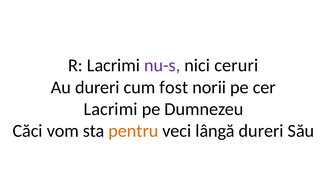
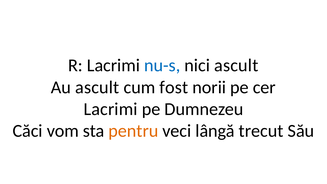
nu-s colour: purple -> blue (162, 65)
nici ceruri: ceruri -> ascult (236, 65)
Au dureri: dureri -> ascult (97, 87)
lângă dureri: dureri -> trecut (261, 131)
